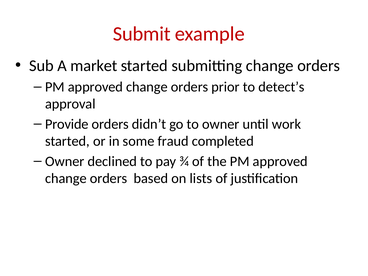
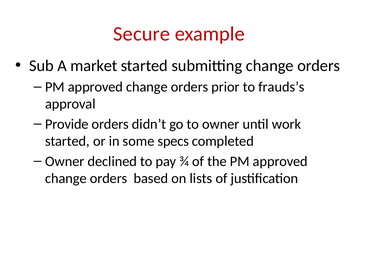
Submit: Submit -> Secure (142, 34)
detect’s: detect’s -> frauds’s (281, 87)
fraud: fraud -> specs (173, 141)
